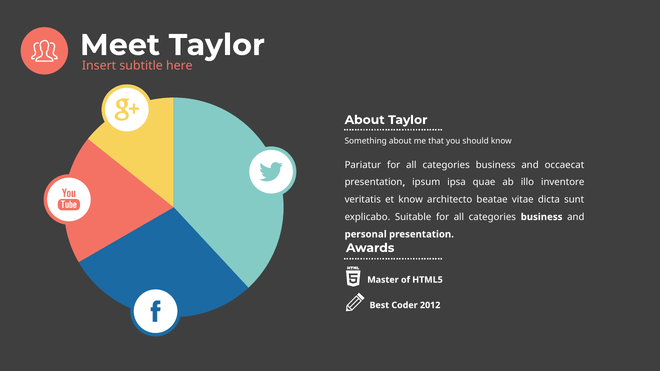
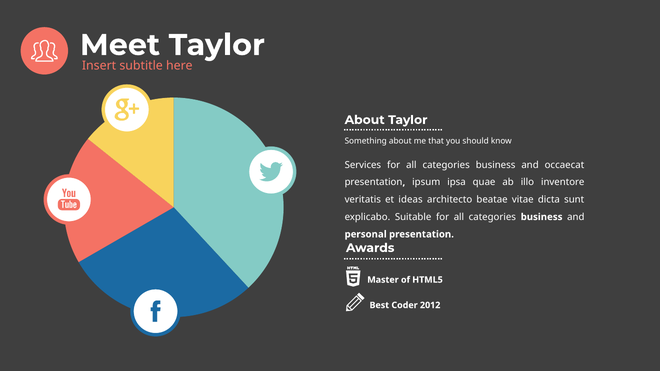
Pariatur: Pariatur -> Services (363, 165)
et know: know -> ideas (411, 200)
